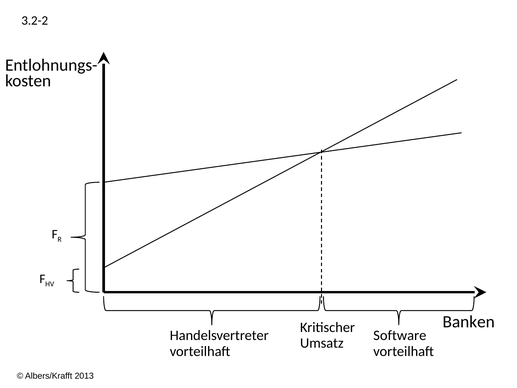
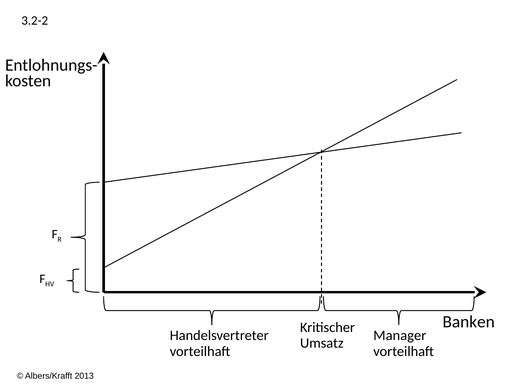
Software: Software -> Manager (400, 335)
